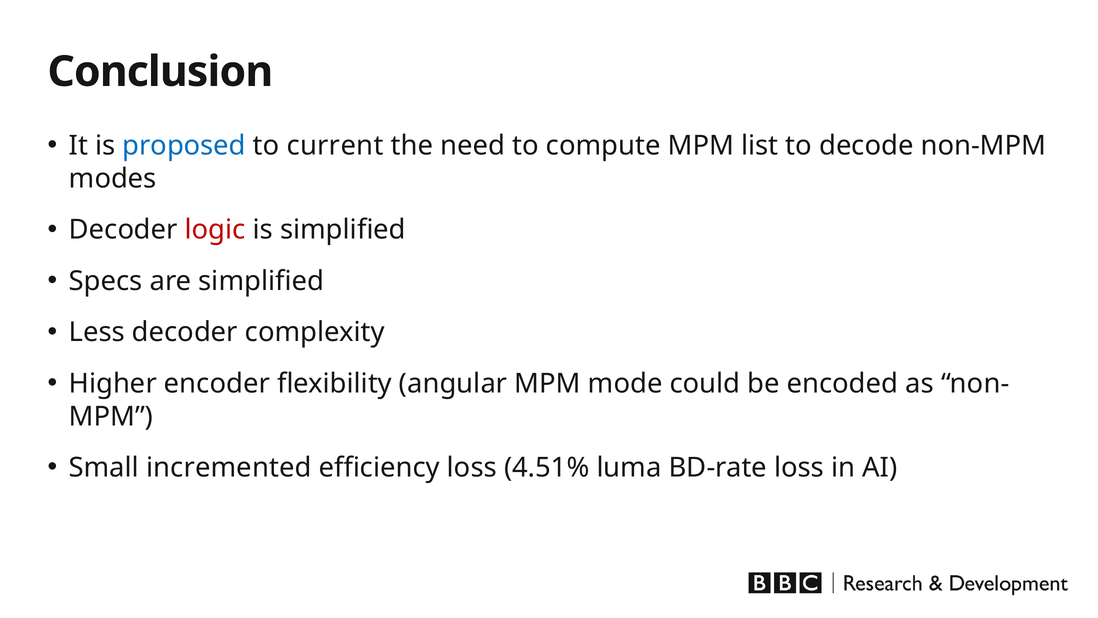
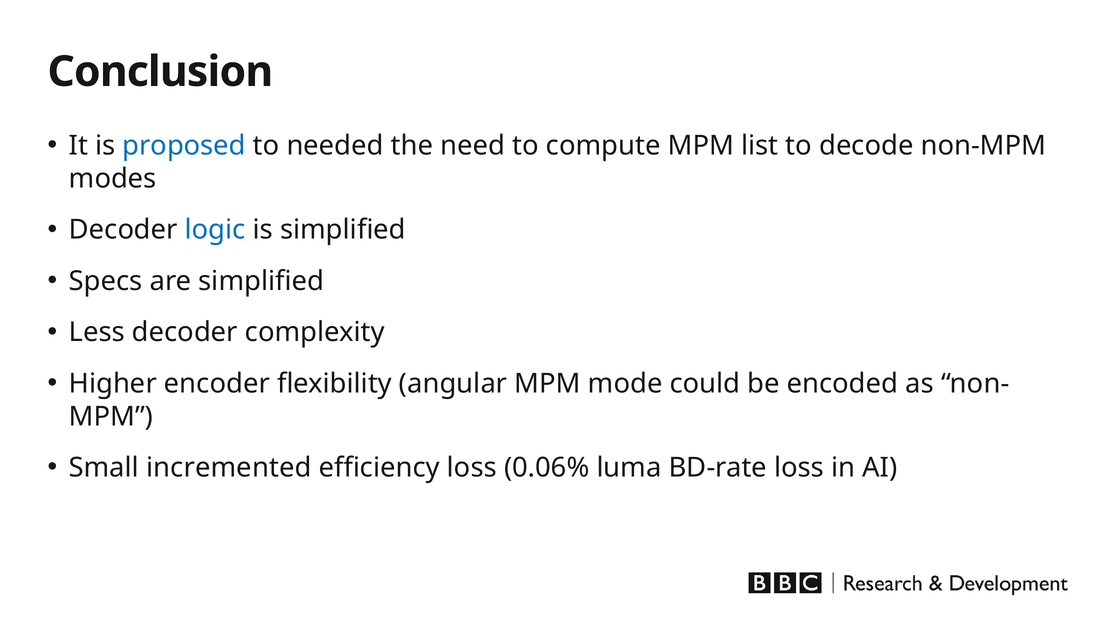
current: current -> needed (335, 146)
logic colour: red -> blue (215, 230)
4.51%: 4.51% -> 0.06% (547, 468)
